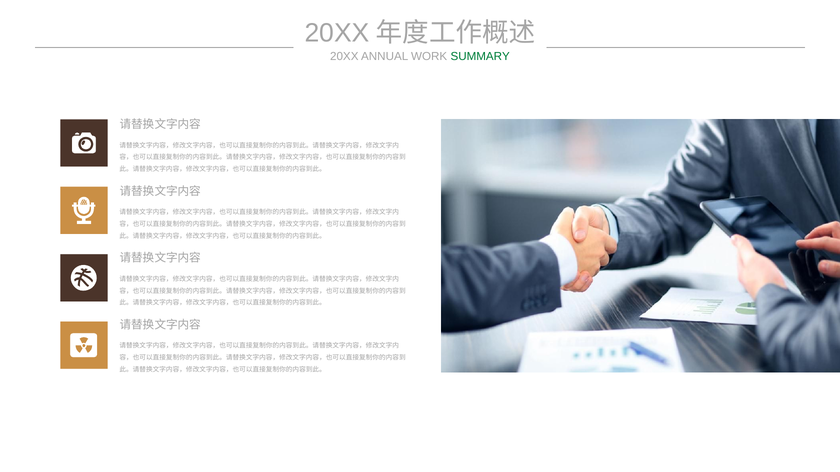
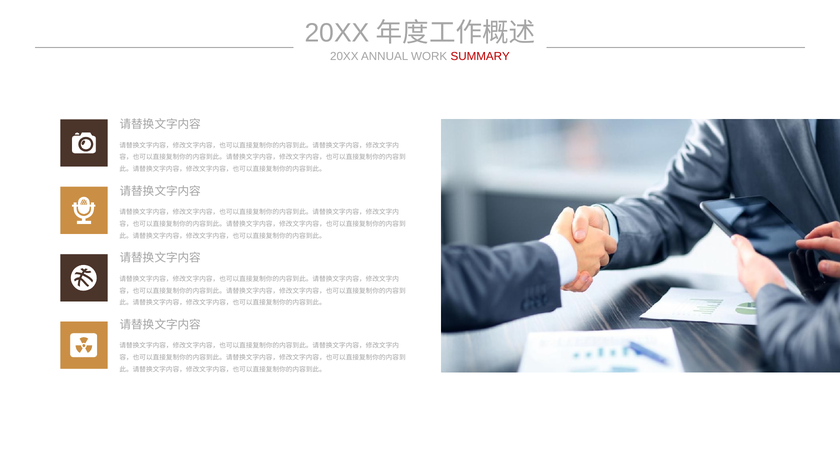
SUMMARY colour: green -> red (480, 56)
